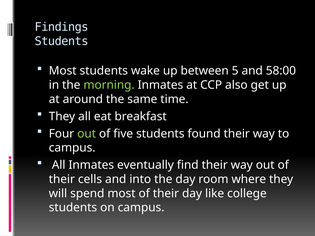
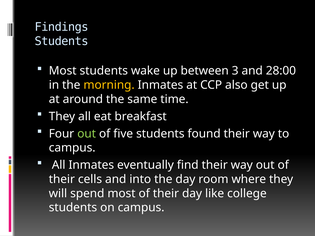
5: 5 -> 3 (235, 71)
58:00: 58:00 -> 28:00 (281, 71)
morning colour: light green -> yellow (109, 85)
